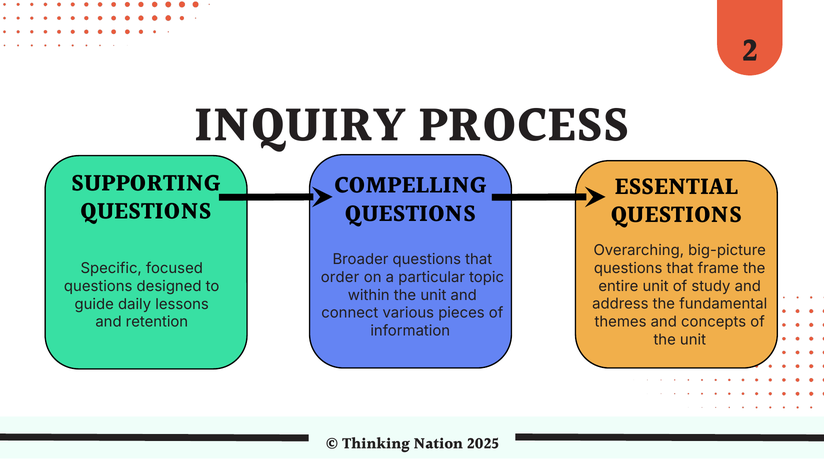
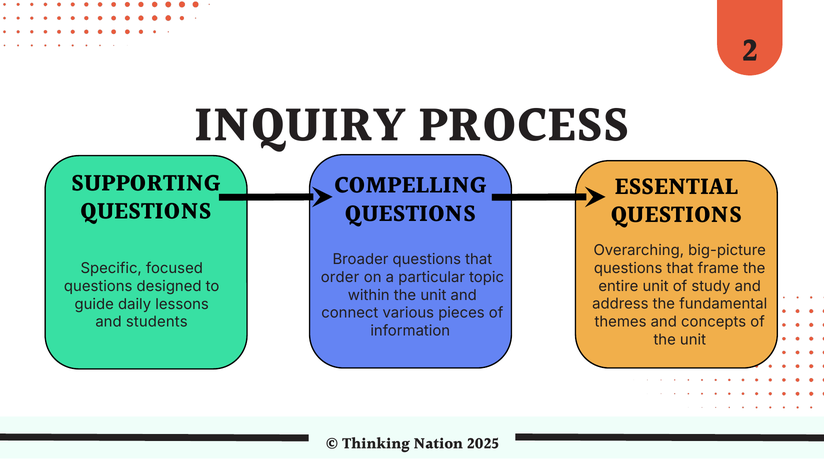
retention: retention -> students (157, 322)
